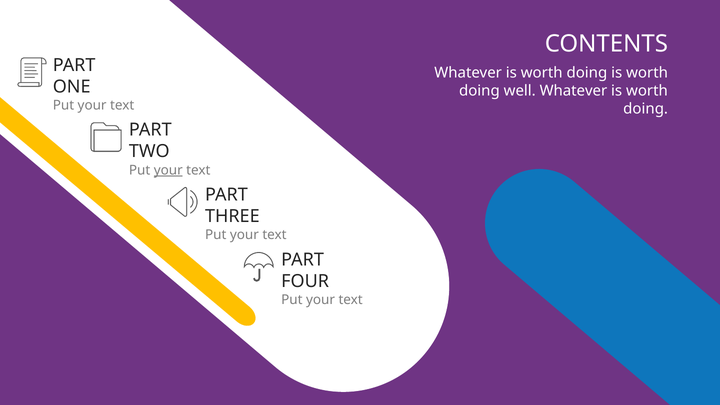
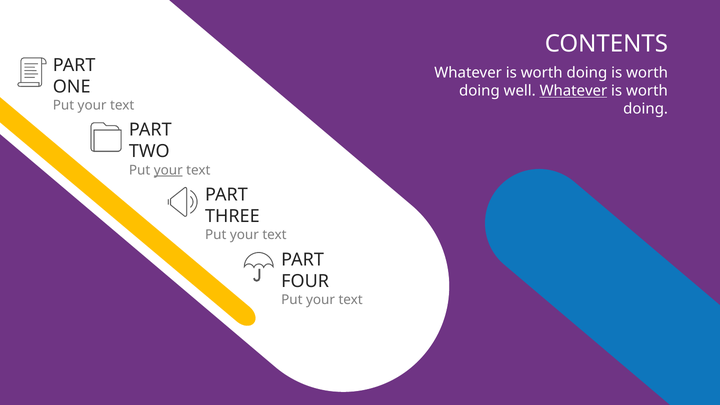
Whatever underline: none -> present (573, 91)
